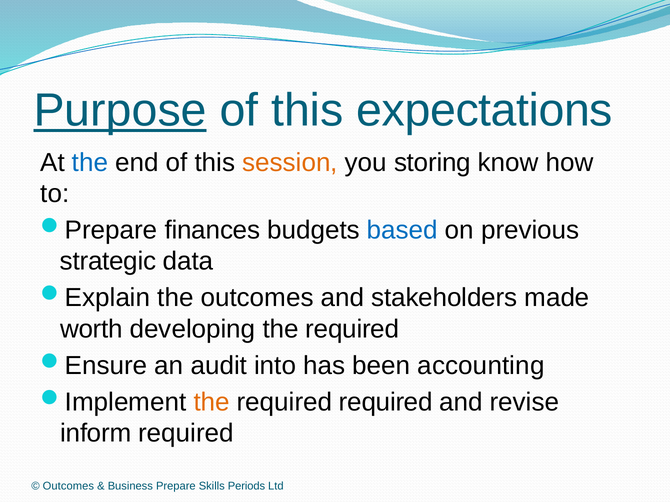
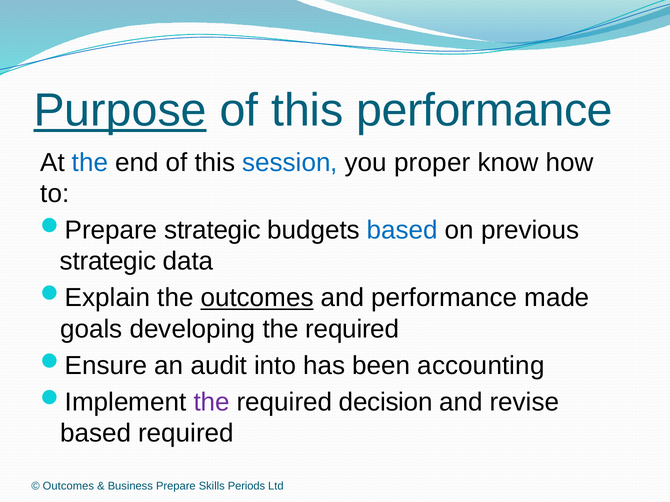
this expectations: expectations -> performance (485, 111)
session colour: orange -> blue (290, 163)
storing: storing -> proper (432, 163)
finances: finances -> strategic (212, 230)
outcomes underline: none -> present (257, 298)
and stakeholders: stakeholders -> performance (444, 298)
worth: worth -> goals (91, 329)
the colour: orange -> purple (212, 402)
required required: required -> decision (386, 402)
inform: inform -> based (96, 434)
